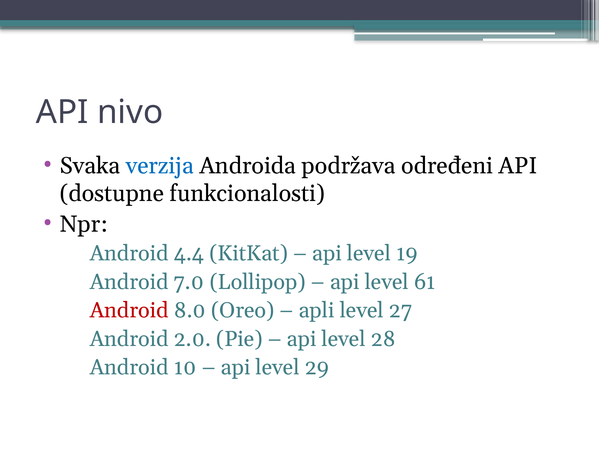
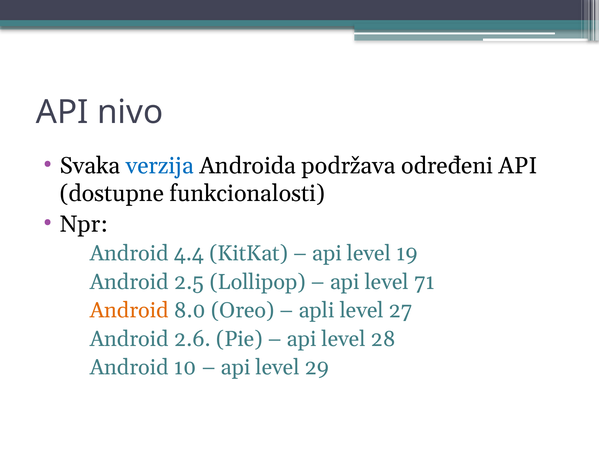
7.0: 7.0 -> 2.5 (189, 282)
61: 61 -> 71 (425, 282)
Android colour: red -> orange (129, 311)
2.0: 2.0 -> 2.6 (192, 339)
